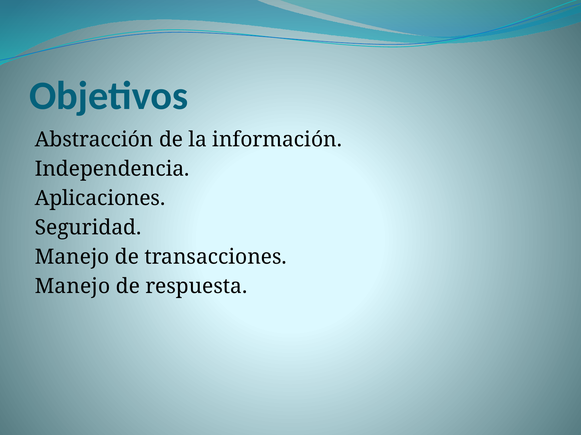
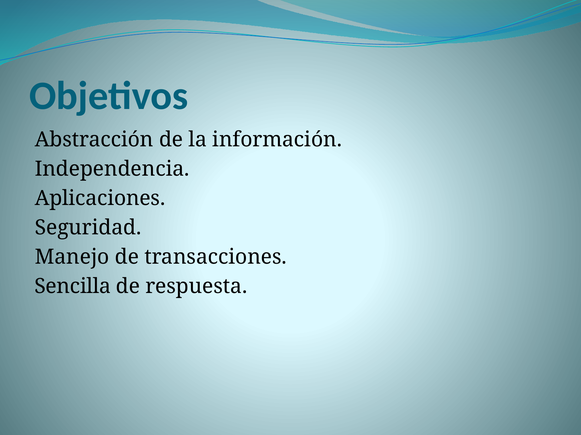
Manejo: Manejo -> Sencilla (73, 287)
